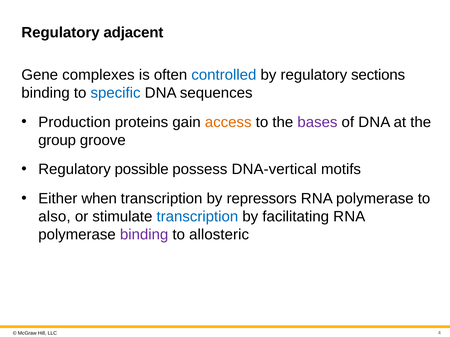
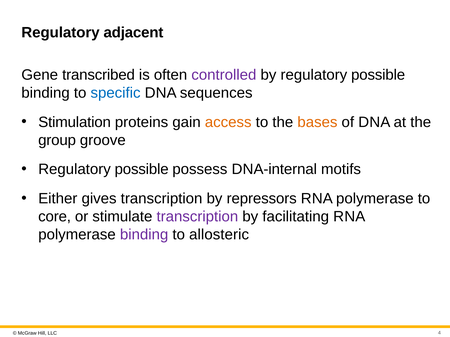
complexes: complexes -> transcribed (99, 75)
controlled colour: blue -> purple (224, 75)
by regulatory sections: sections -> possible (378, 75)
Production: Production -> Stimulation (75, 122)
bases colour: purple -> orange (317, 122)
A-vertical: A-vertical -> A-internal (285, 170)
when: when -> gives (99, 199)
also: also -> core (55, 217)
transcription colour: blue -> purple (197, 217)
